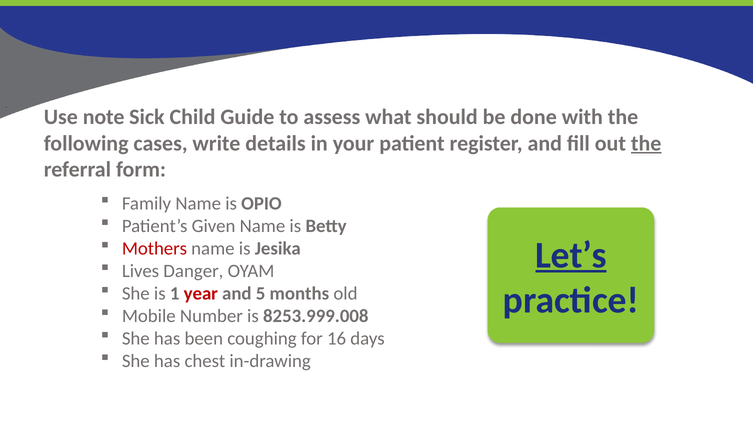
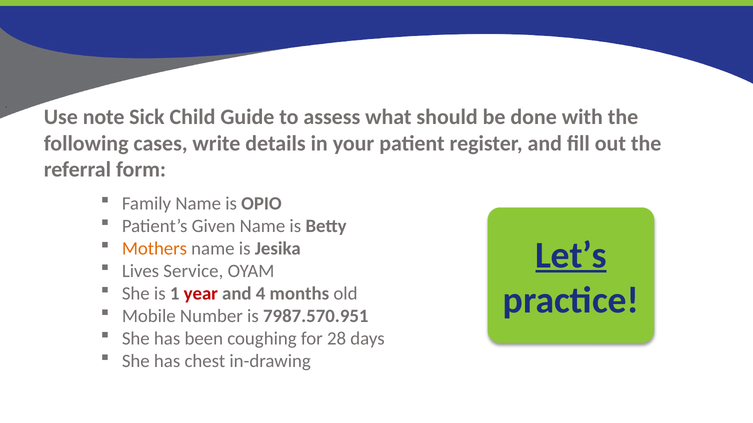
the underline: present -> none (646, 144)
Mothers colour: red -> orange (154, 249)
Danger: Danger -> Service (193, 271)
5: 5 -> 4 (261, 294)
8253.999.008: 8253.999.008 -> 7987.570.951 (316, 317)
16: 16 -> 28 (337, 339)
